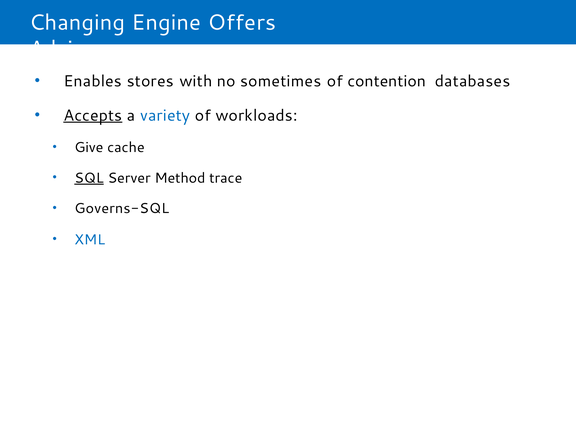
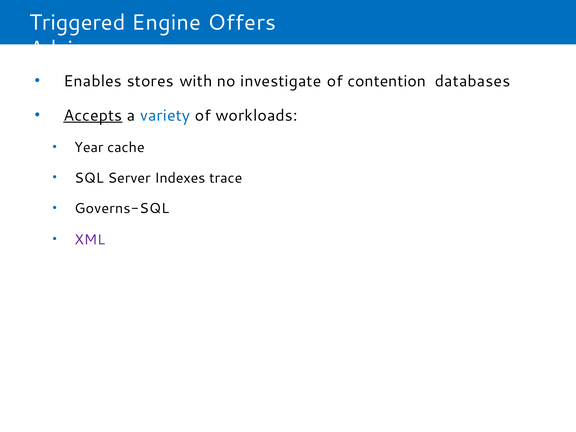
Changing: Changing -> Triggered (77, 23)
sometimes: sometimes -> investigate (281, 81)
Give: Give -> Year (89, 147)
SQL underline: present -> none (89, 178)
Method: Method -> Indexes (180, 178)
XML colour: blue -> purple (90, 240)
